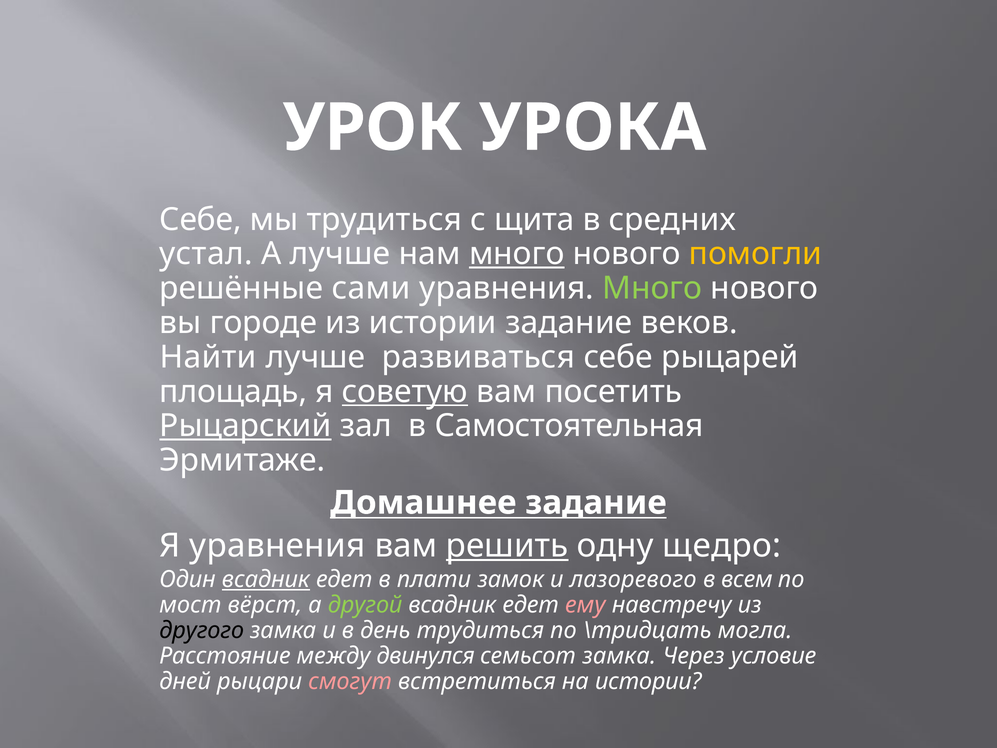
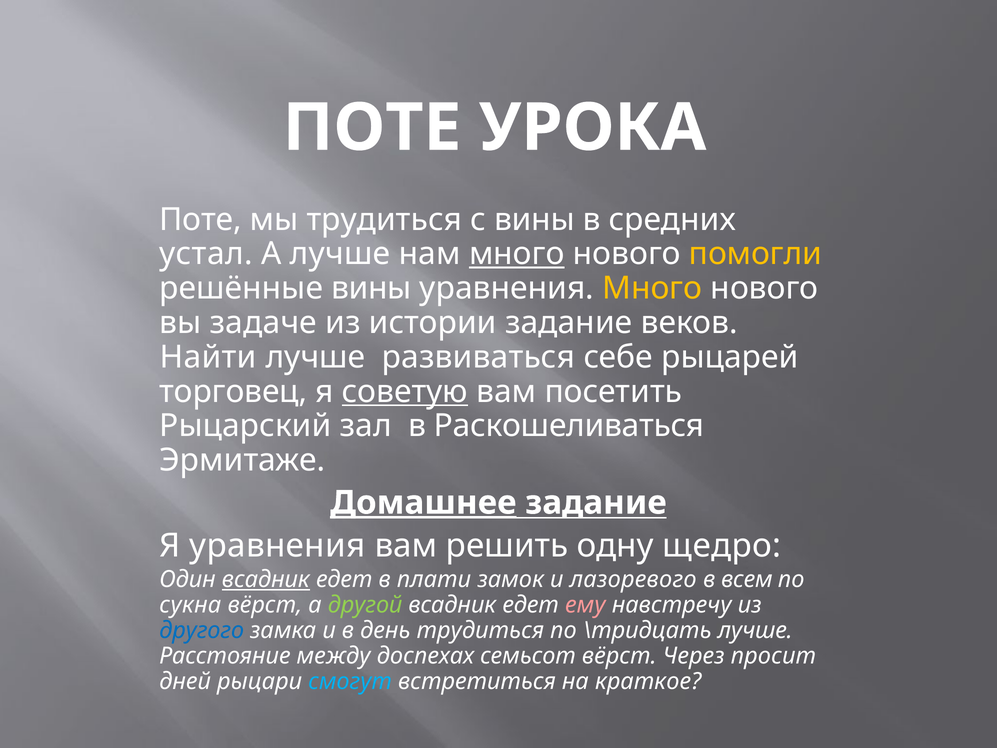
УРОК: УРОК -> ПОТЕ (372, 128)
Себе: Себе -> Поте (200, 220)
с щита: щита -> вины (534, 220)
решённые сами: сами -> вины (371, 288)
Много colour: light green -> yellow (652, 288)
городе: городе -> задаче (263, 323)
площадь: площадь -> торговец (233, 391)
Рыцарский underline: present -> none (245, 426)
Самостоятельная: Самостоятельная -> Раскошеливаться (569, 426)
Домашнее underline: none -> present (423, 503)
решить underline: present -> none (507, 545)
мост: мост -> сукна (190, 605)
другого colour: black -> blue (202, 630)
\тридцать могла: могла -> лучше (755, 630)
двинулся: двинулся -> доспехах (425, 656)
семьсот замка: замка -> вёрст (619, 656)
условие: условие -> просит (773, 656)
смогут colour: pink -> light blue (350, 681)
на истории: истории -> краткое (648, 681)
